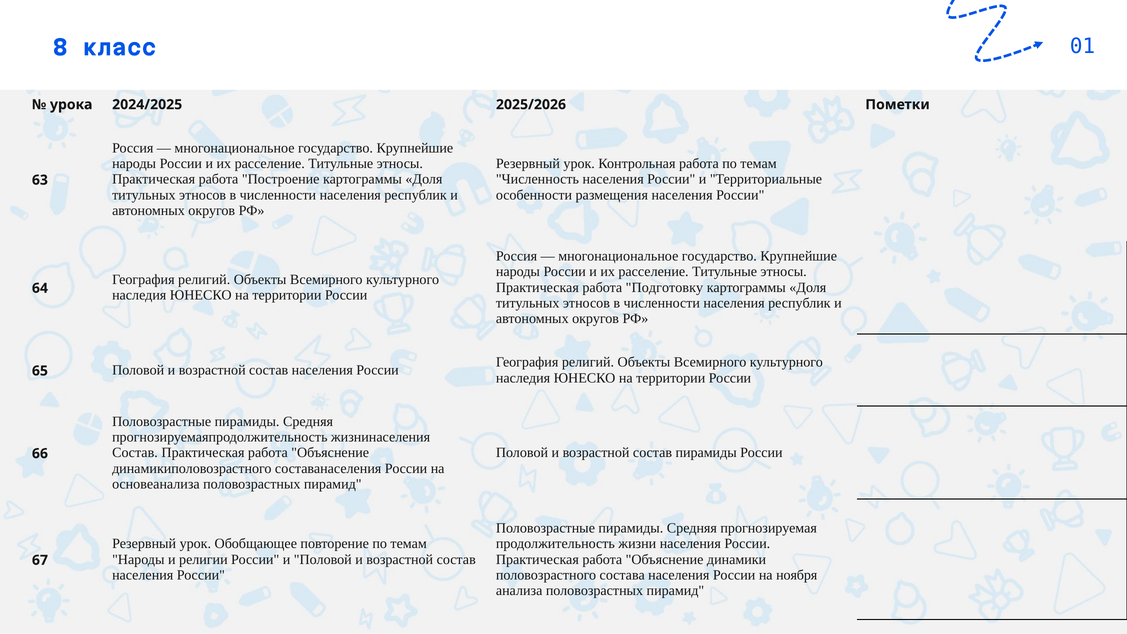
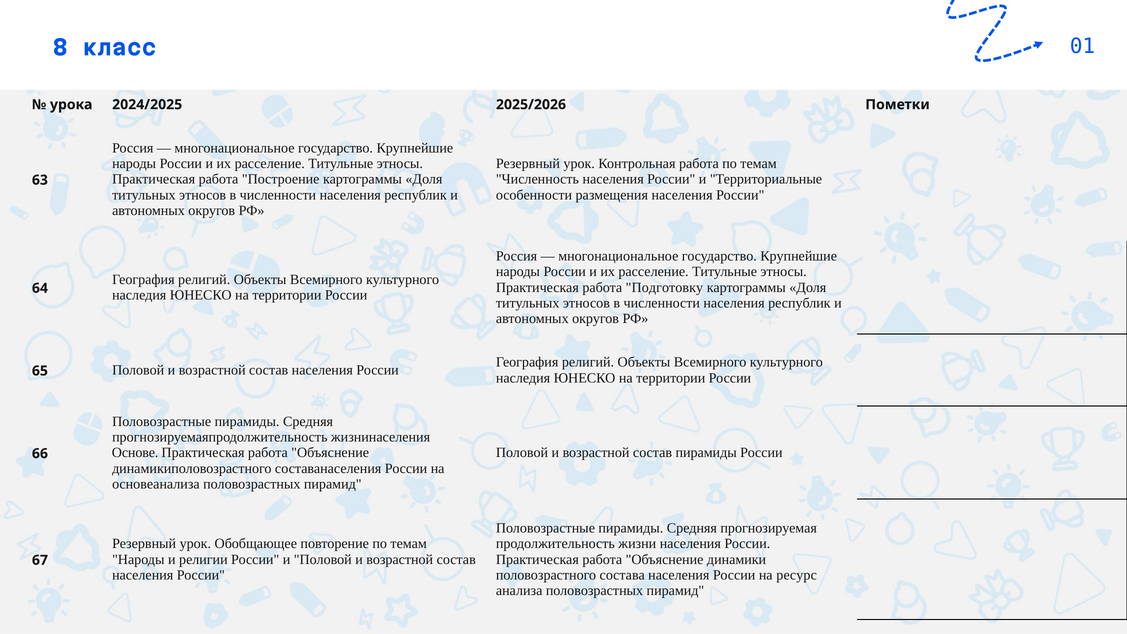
Состав: Состав -> Основе (135, 453)
ноября: ноября -> ресурс (797, 575)
